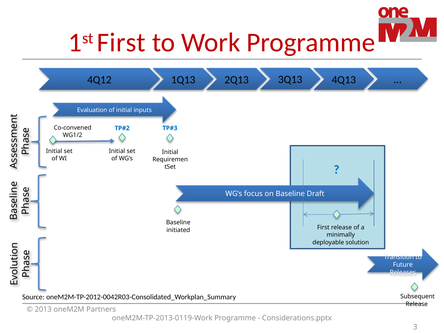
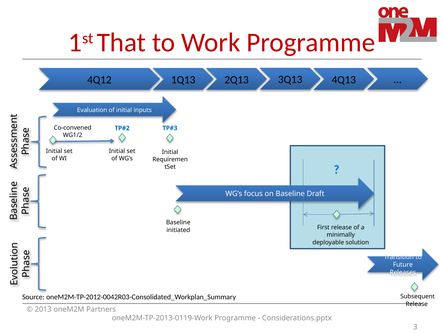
1st First: First -> That (121, 43)
